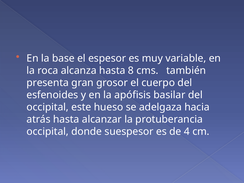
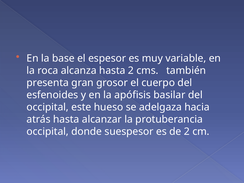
hasta 8: 8 -> 2 (131, 70)
de 4: 4 -> 2 (187, 131)
